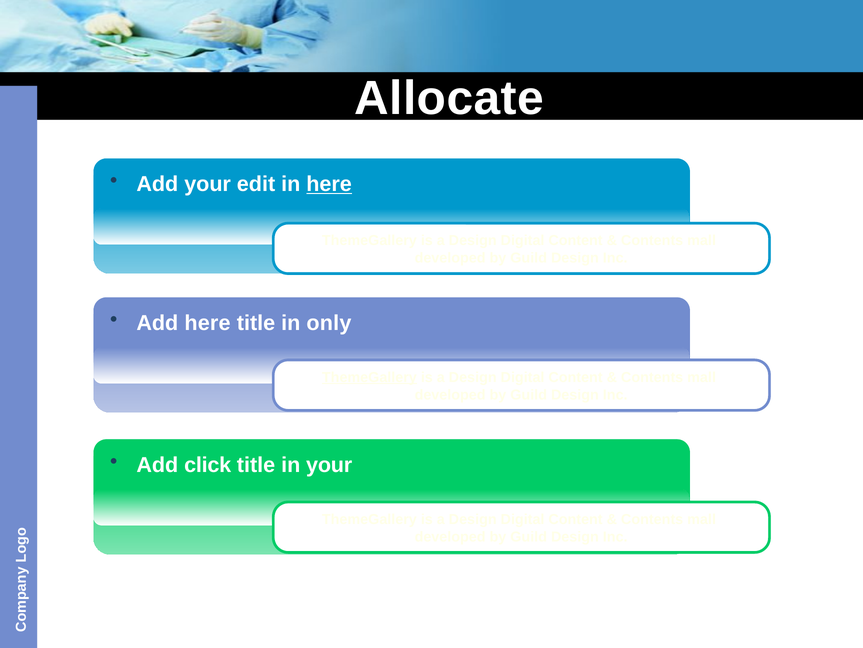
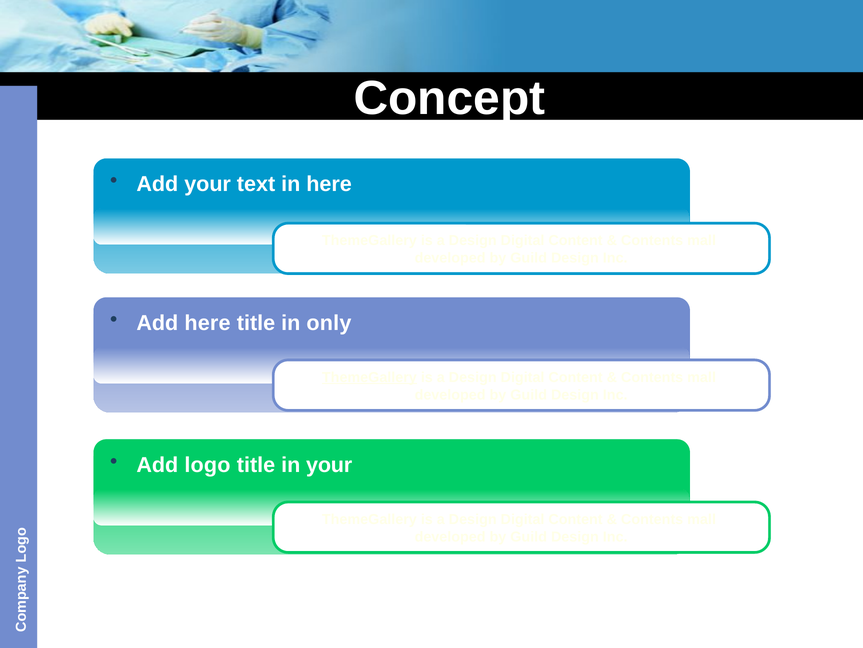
Allocate: Allocate -> Concept (449, 98)
edit: edit -> text (256, 184)
here underline: present -> none (329, 184)
click: click -> logo (207, 465)
